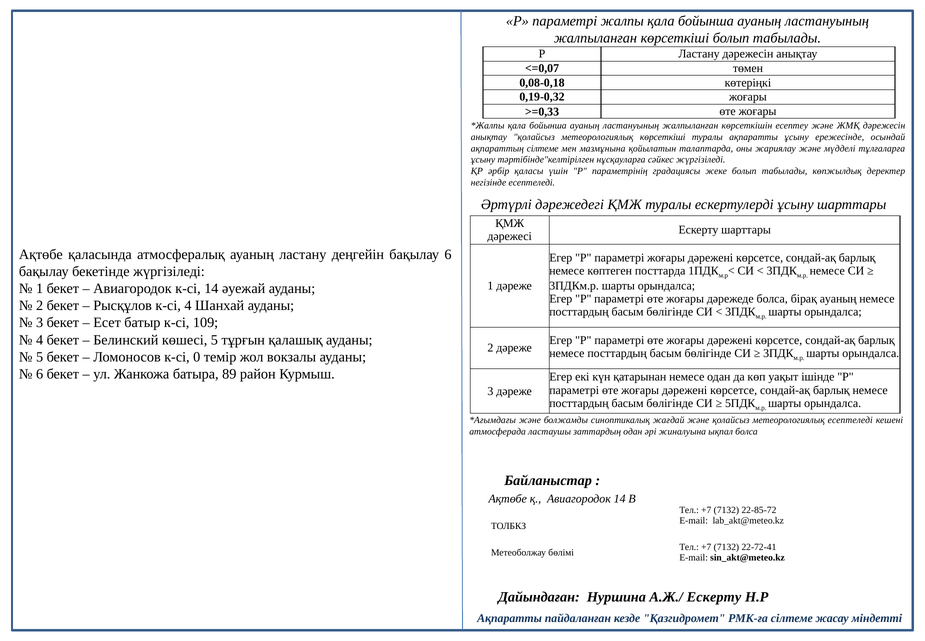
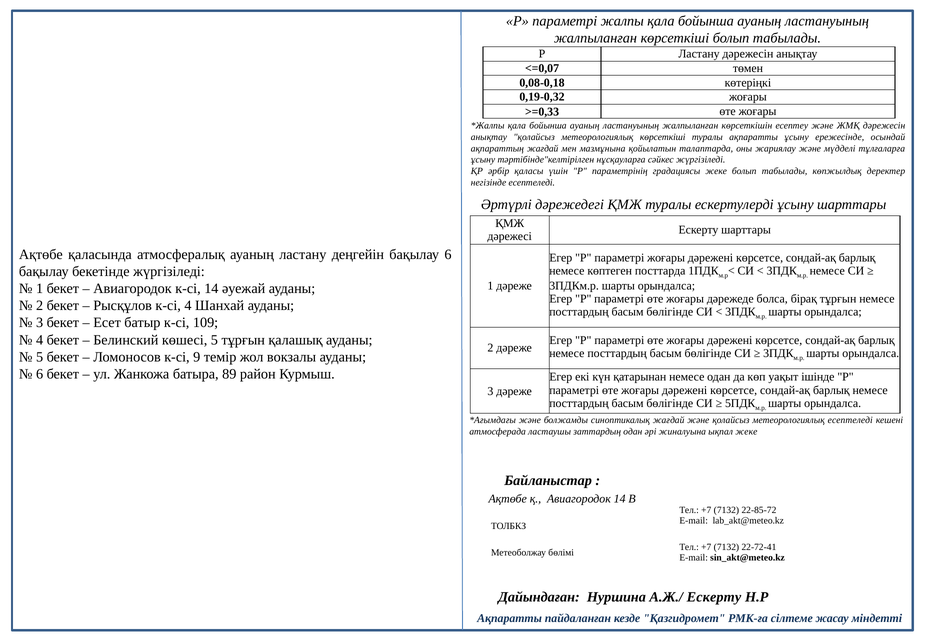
ақпараттың сілтеме: сілтеме -> жағдай (543, 148)
бірақ ауаның: ауаның -> тұрғын (838, 299)
0: 0 -> 9 (197, 357)
ықпал болса: болса -> жеке (746, 431)
